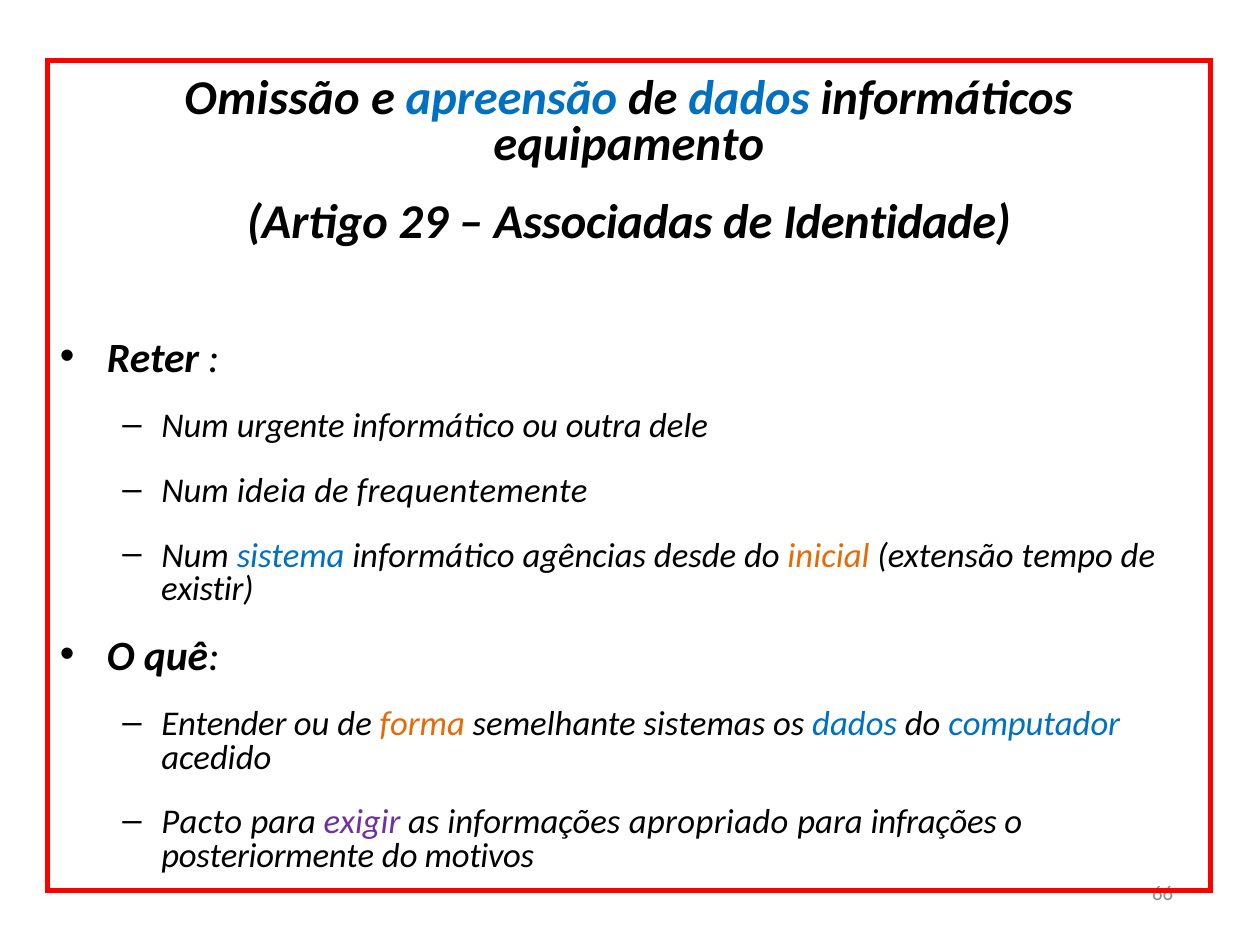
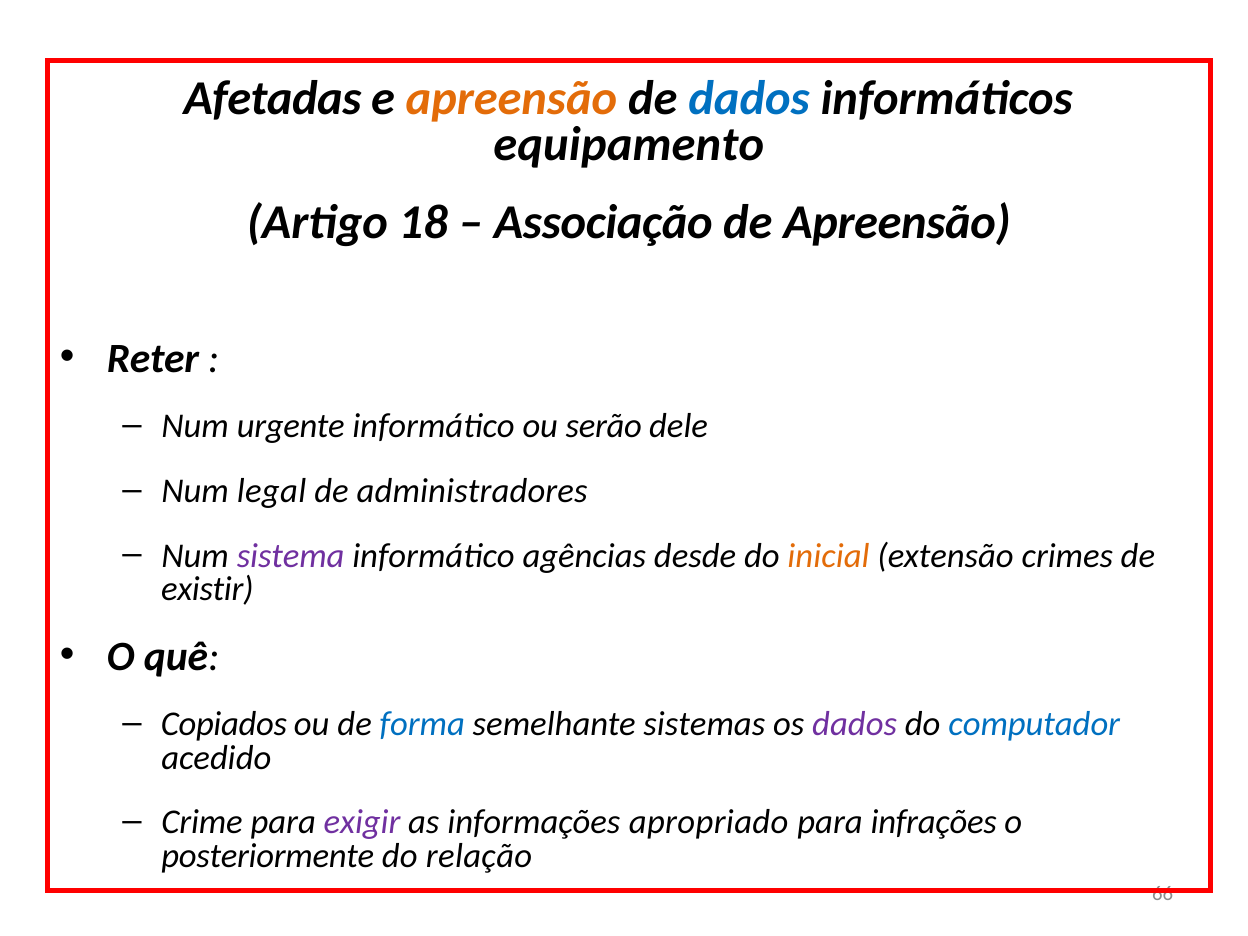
Omissão: Omissão -> Afetadas (273, 98)
apreensão colour: blue -> orange (511, 98)
29: 29 -> 18 (423, 223)
Associadas: Associadas -> Associação (603, 223)
de Identidade: Identidade -> Apreensão (897, 223)
outra: outra -> serão (604, 427)
ideia: ideia -> legal (272, 491)
frequentemente: frequentemente -> administradores (472, 491)
sistema colour: blue -> purple (291, 556)
tempo: tempo -> crimes (1067, 556)
Entender: Entender -> Copiados (224, 725)
forma colour: orange -> blue (422, 725)
dados colour: blue -> purple (855, 725)
Pacto: Pacto -> Crime (202, 822)
motivos: motivos -> relação (479, 856)
